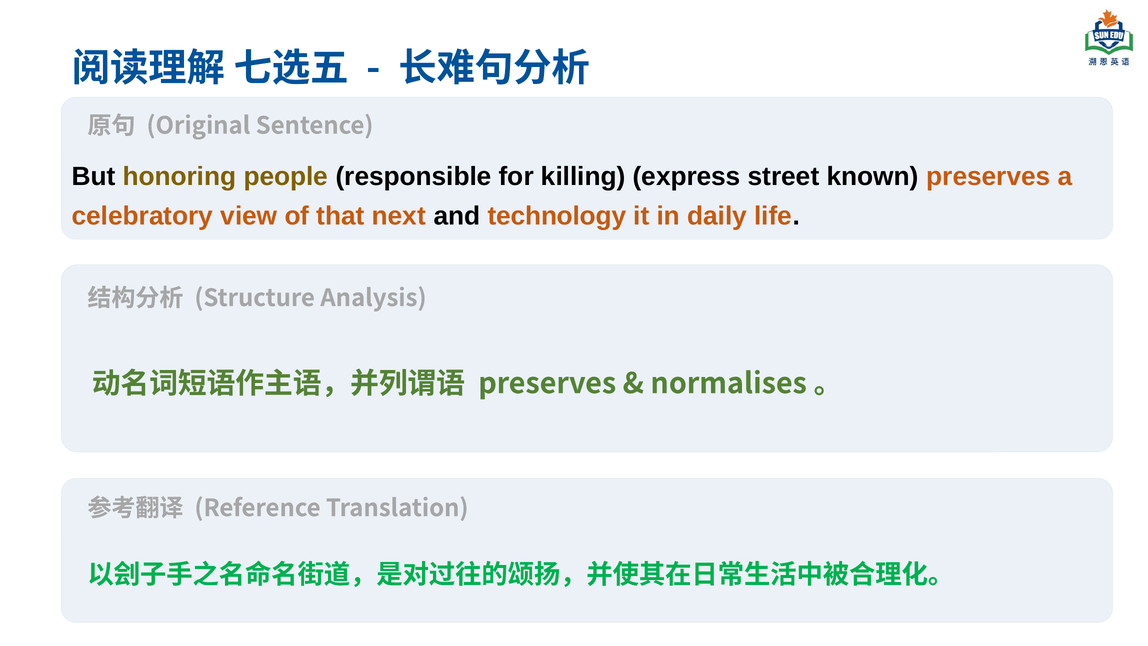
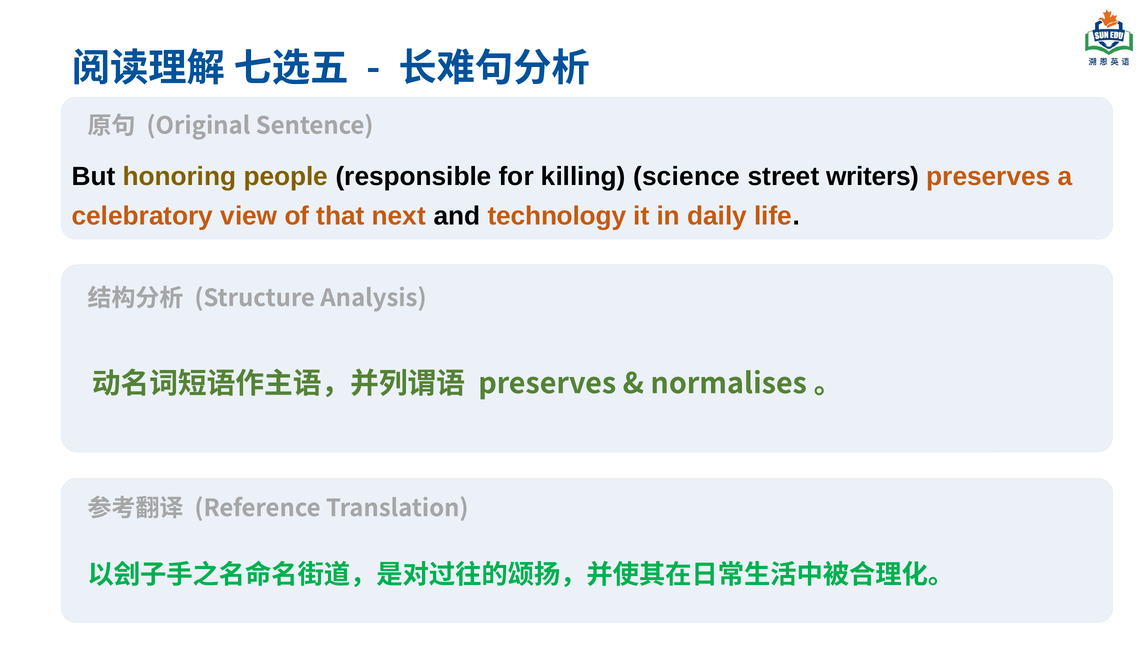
express: express -> science (687, 177)
known: known -> writers (873, 177)
